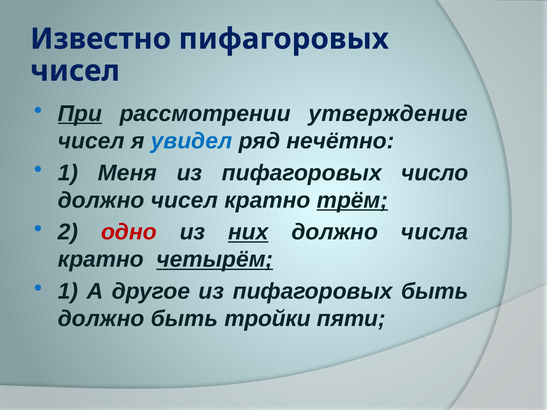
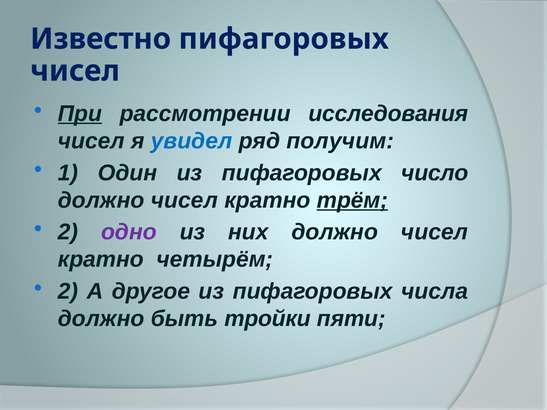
утверждение: утверждение -> исследования (388, 114)
нечётно: нечётно -> получим (340, 141)
Меня: Меня -> Один (127, 173)
одно colour: red -> purple (129, 232)
них underline: present -> none (248, 232)
числа: числа -> чисел (435, 232)
четырём underline: present -> none (215, 260)
1: 1 -> 2 (68, 291)
пифагоровых быть: быть -> числа (435, 291)
